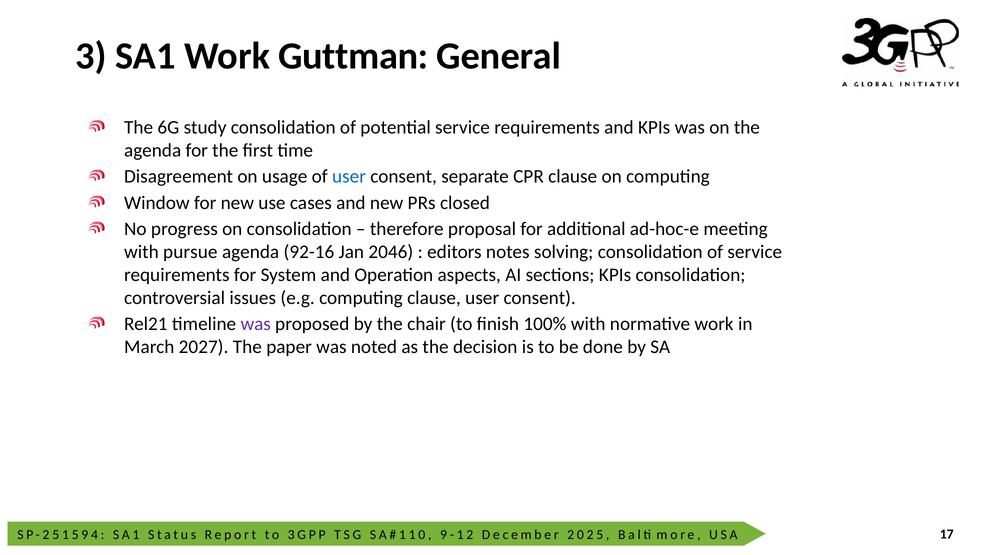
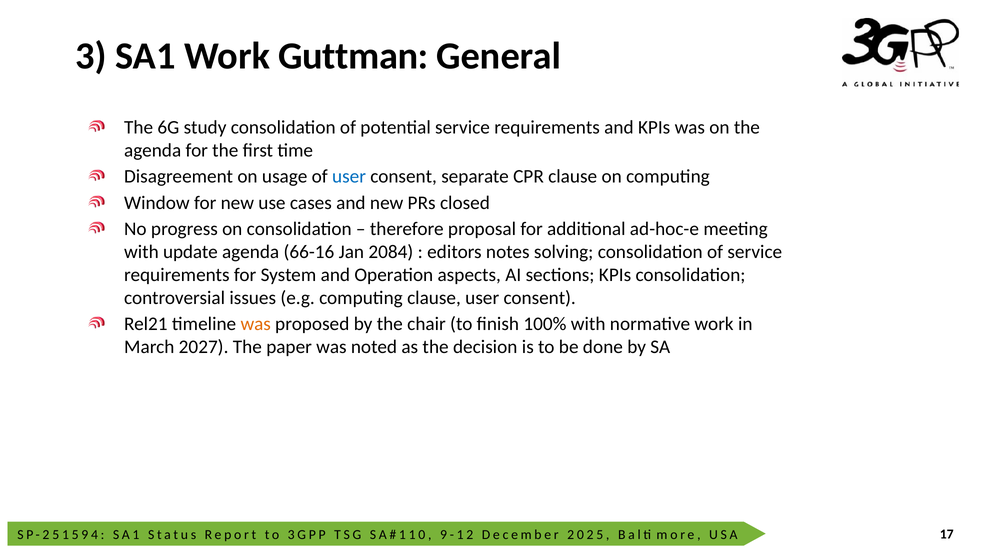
pursue: pursue -> update (190, 252)
92-16: 92-16 -> 66-16 (309, 252)
2046: 2046 -> 2084 (391, 252)
was colour: purple -> orange (256, 325)
